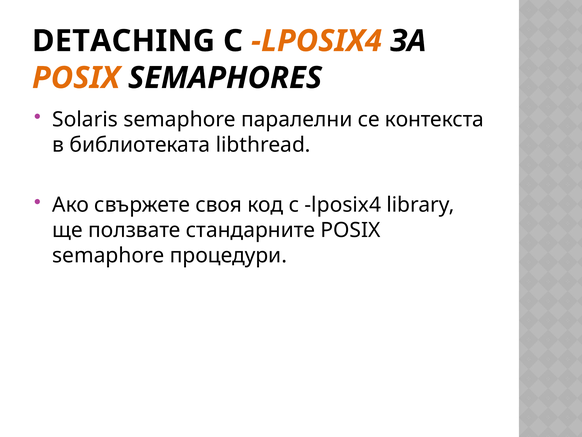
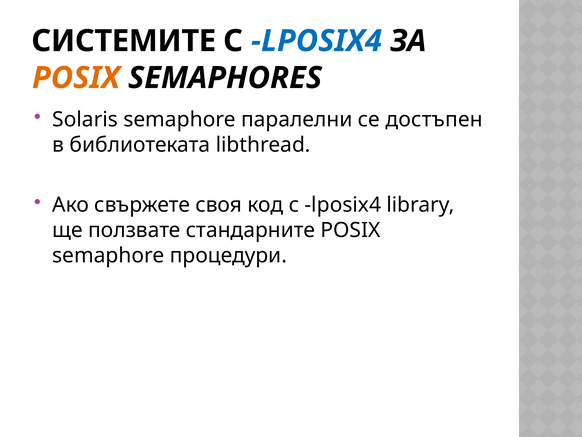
DETACHING: DETACHING -> СИСТЕМИТЕ (124, 41)
LPOSIX4 colour: orange -> blue (317, 41)
контекста: контекста -> достъпен (434, 119)
